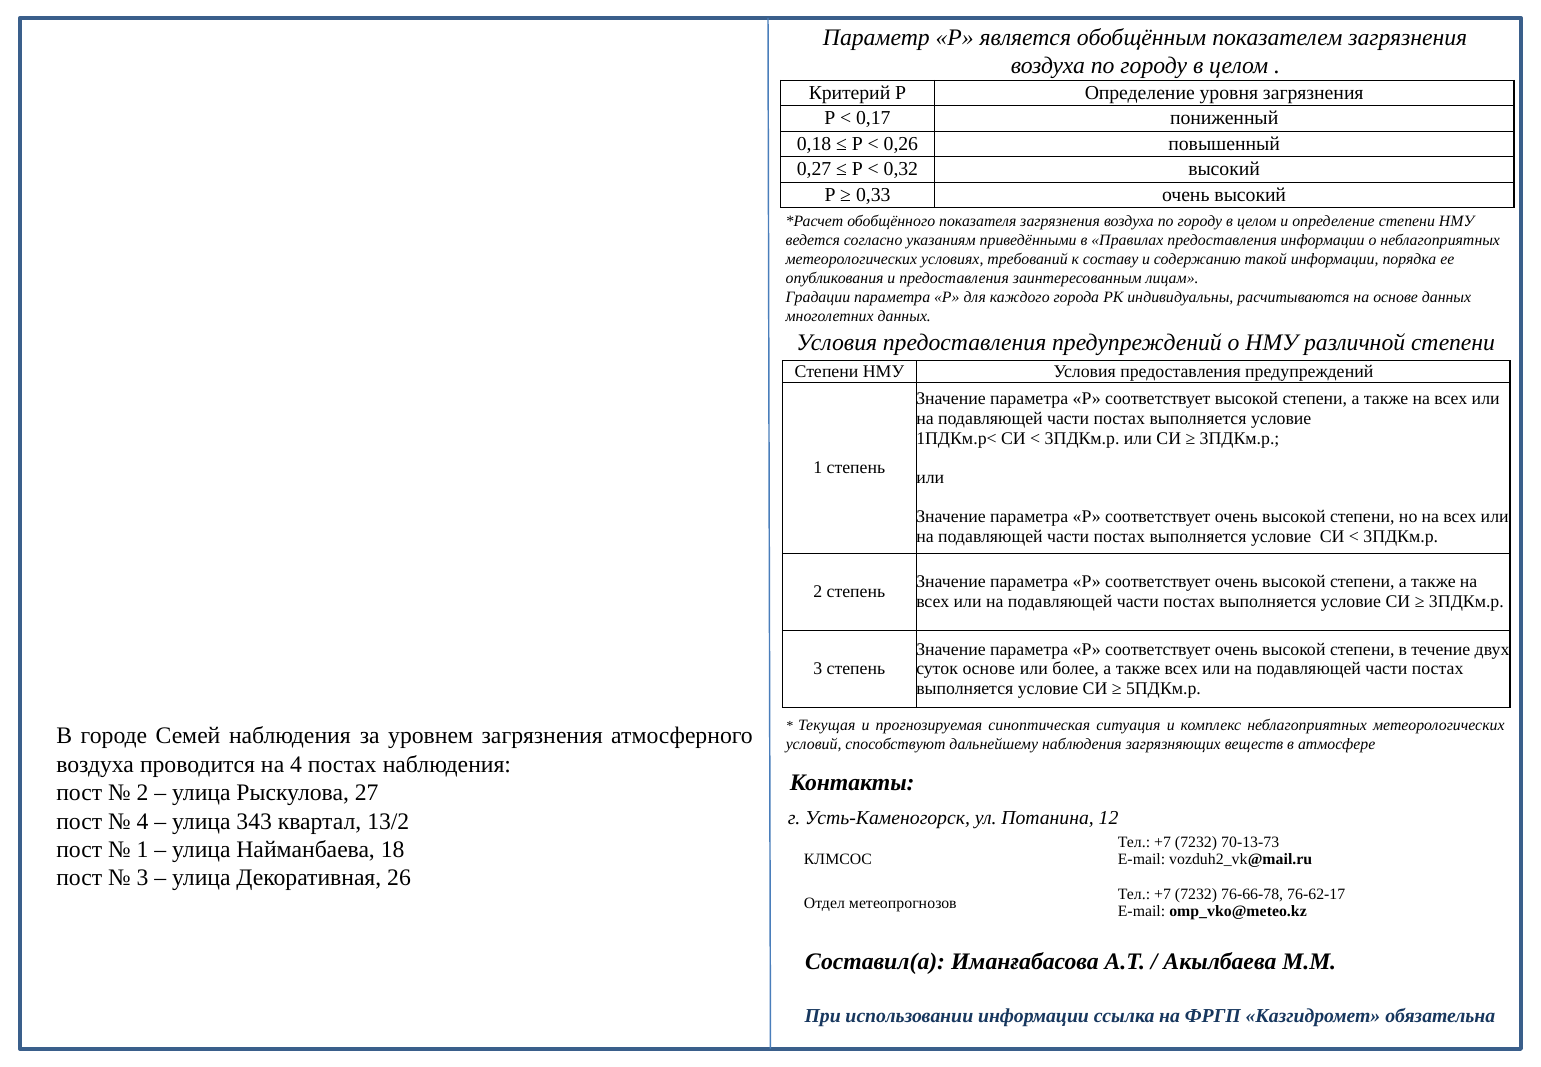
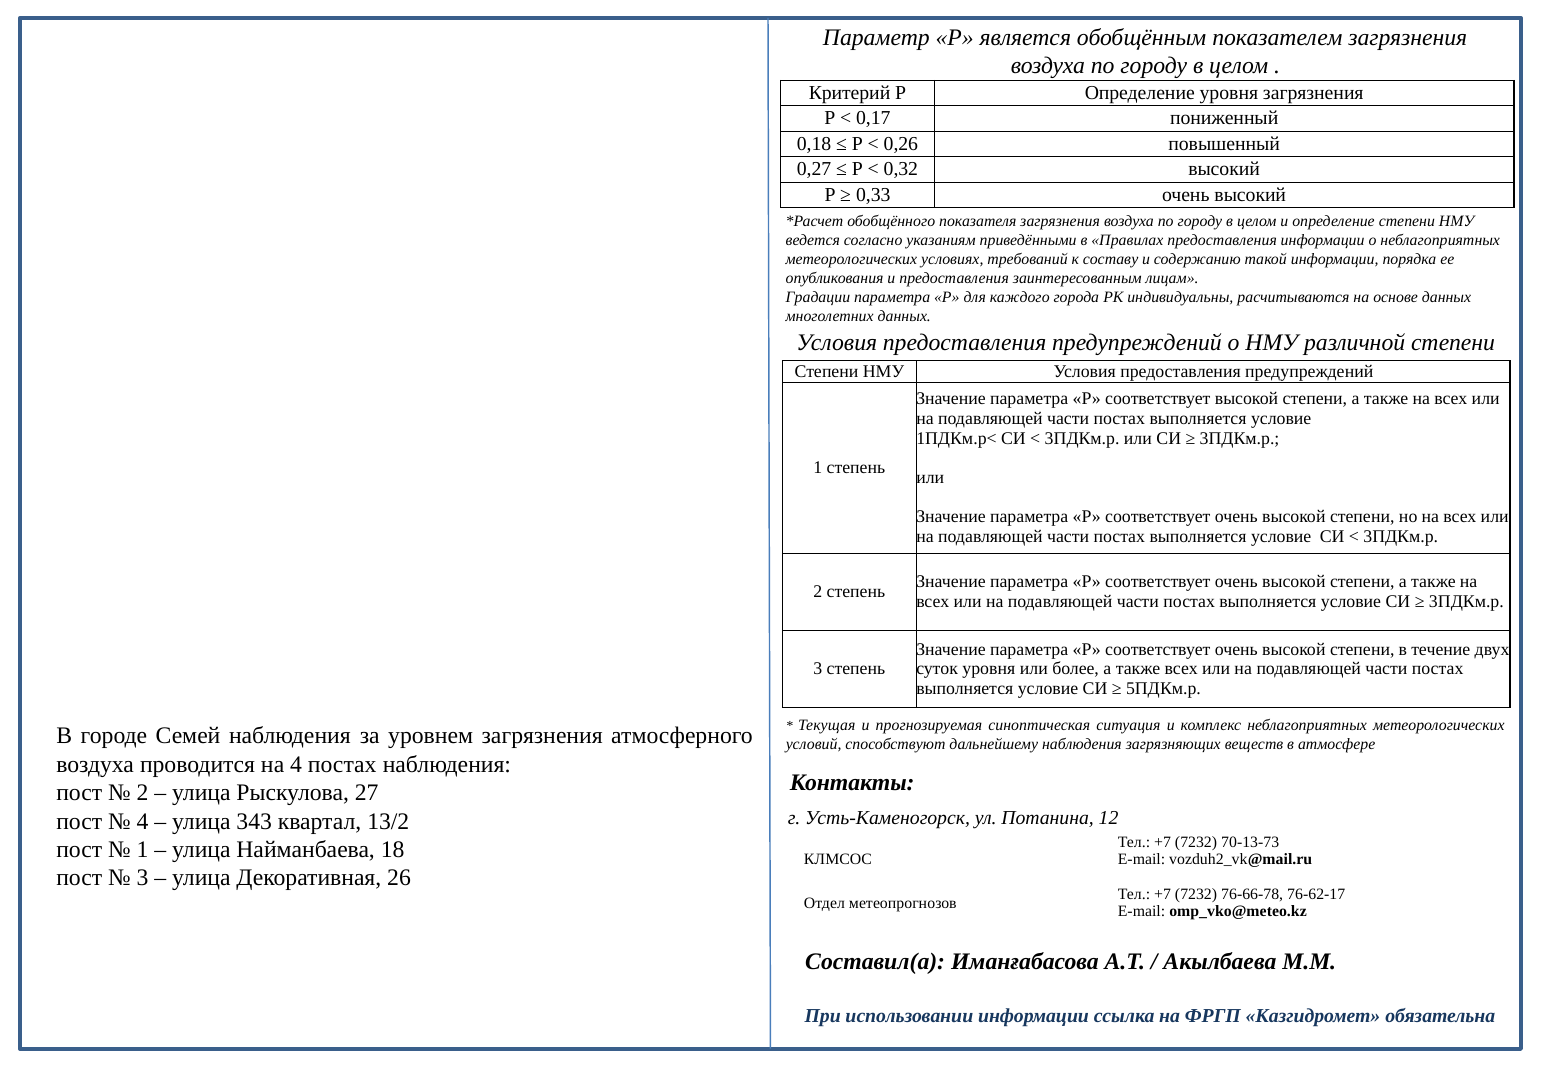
суток основе: основе -> уровня (989, 669)
